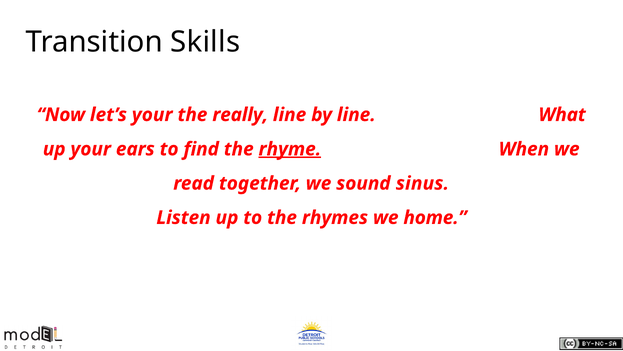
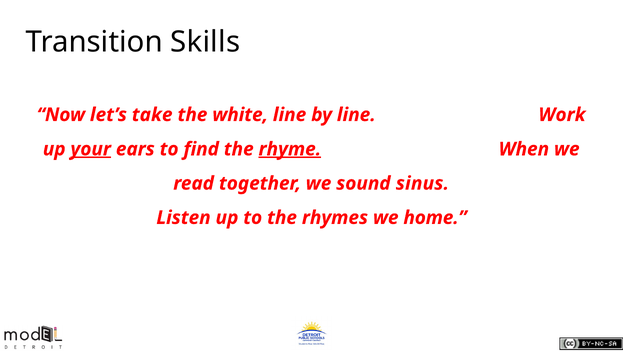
let’s your: your -> take (152, 115)
really: really -> white (240, 115)
What: What -> Work (562, 115)
your underline: none -> present (91, 149)
